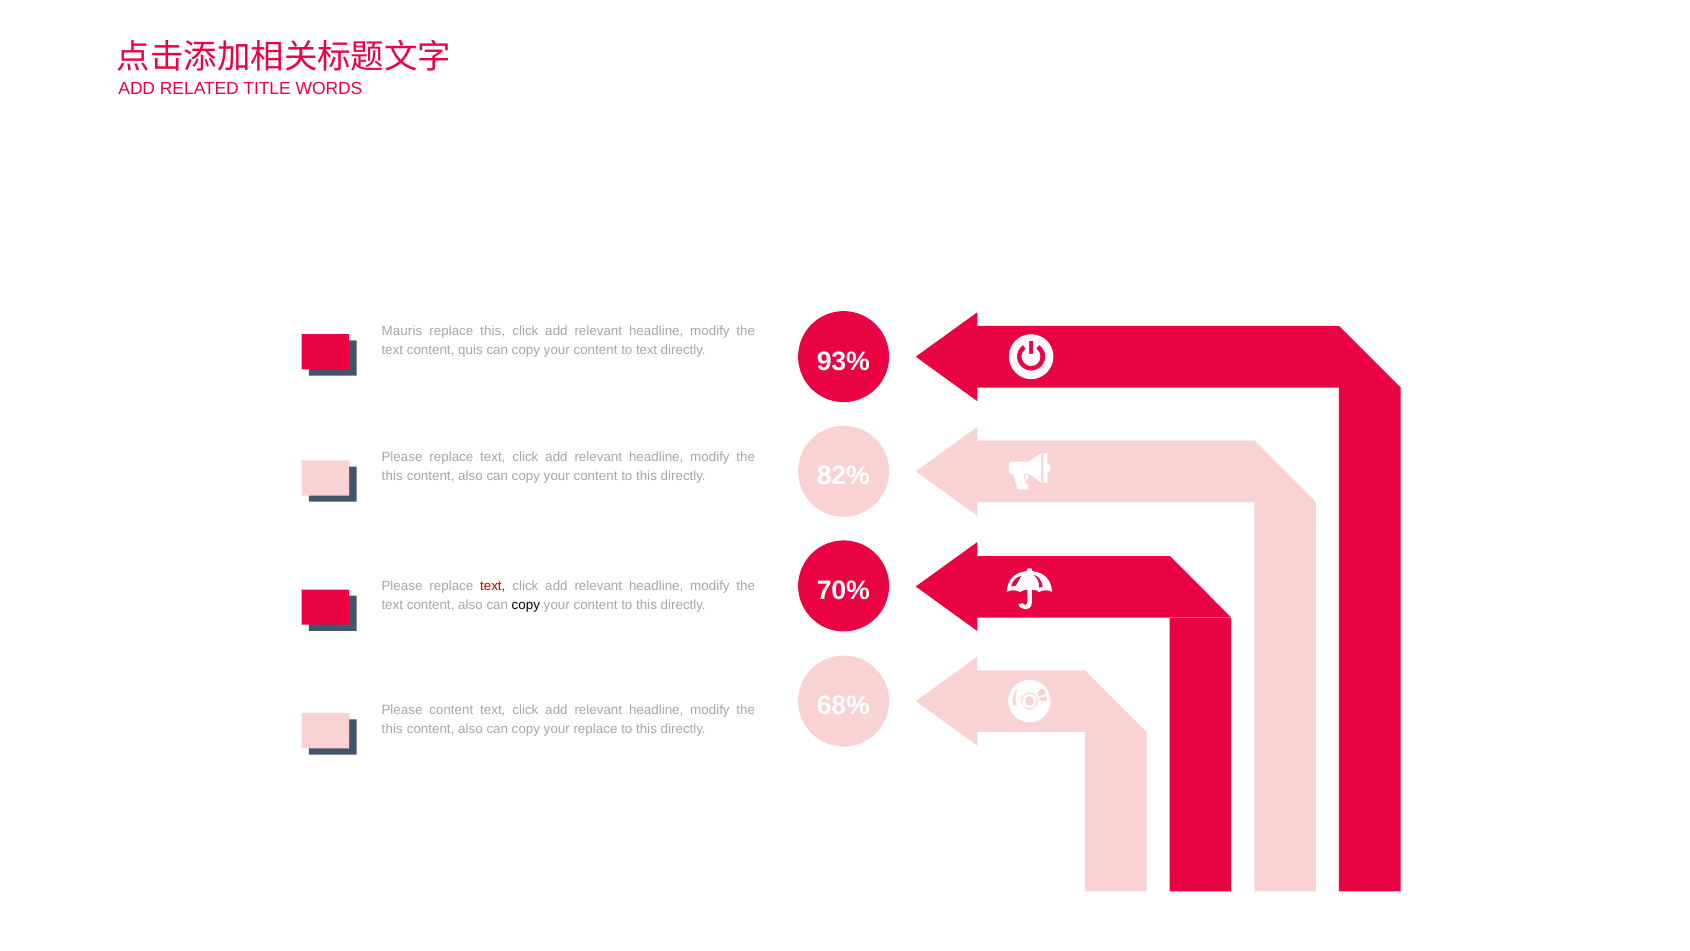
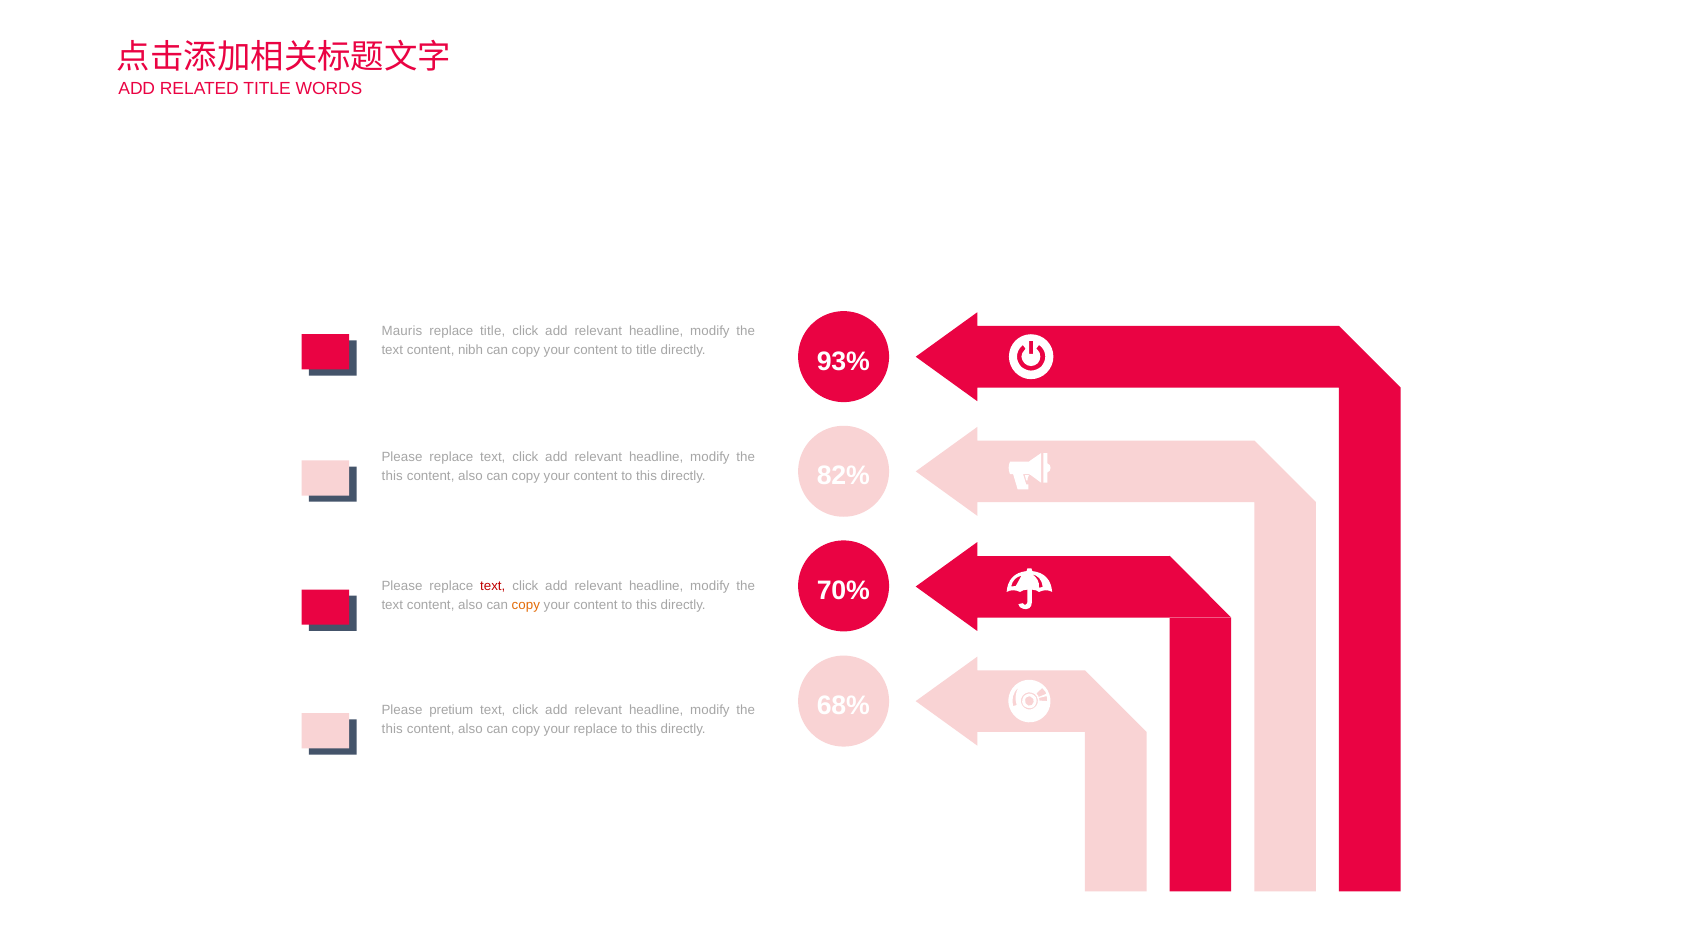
replace this: this -> title (493, 331)
quis: quis -> nibh (471, 350)
to text: text -> title (646, 350)
copy colour: black -> orange (526, 605)
Please content: content -> pretium (451, 709)
